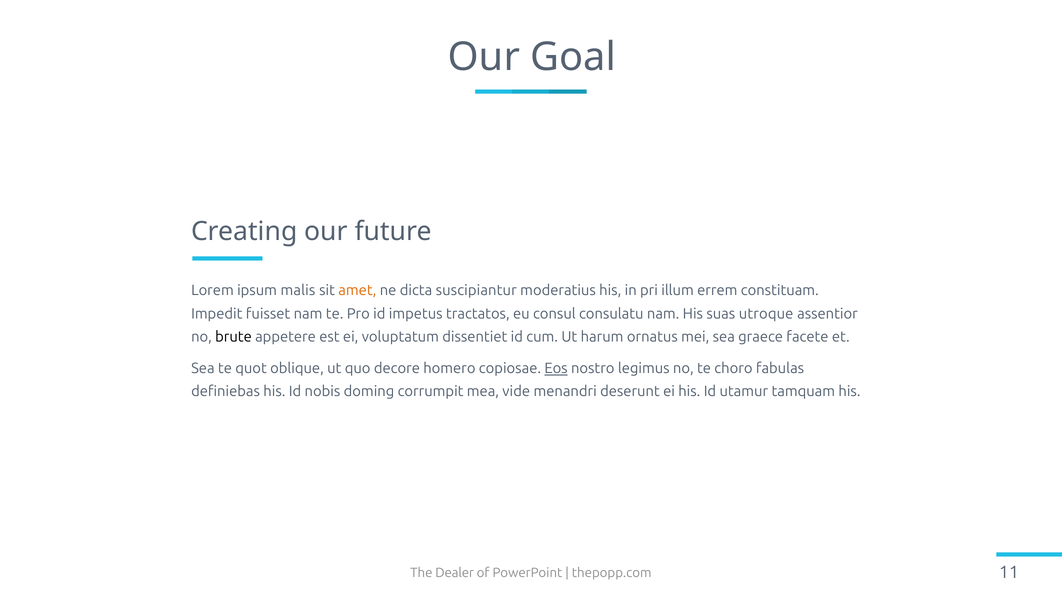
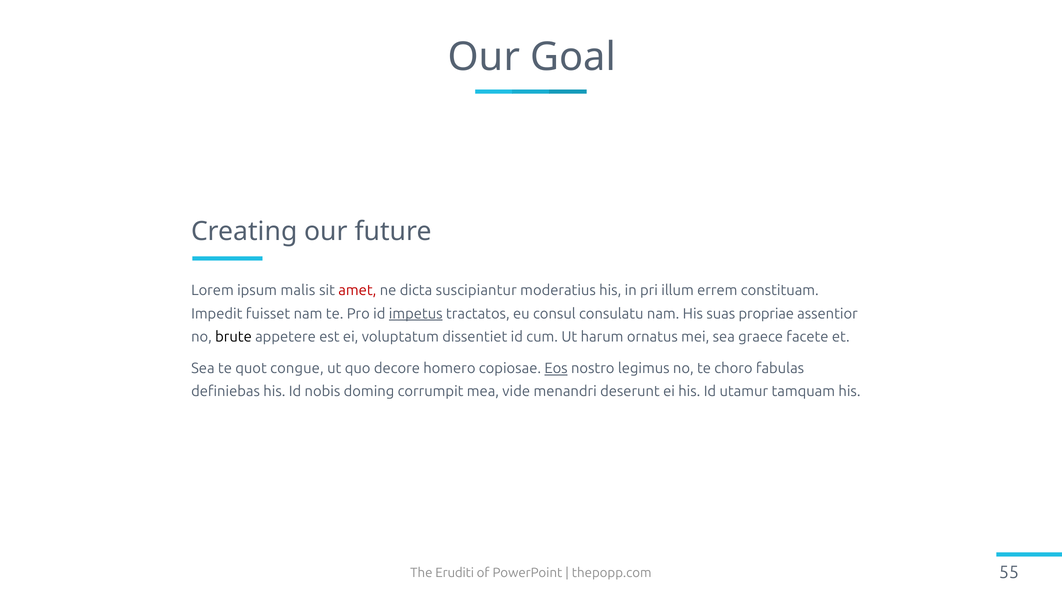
amet colour: orange -> red (357, 291)
impetus underline: none -> present (416, 314)
utroque: utroque -> propriae (766, 314)
oblique: oblique -> congue (297, 369)
Dealer: Dealer -> Eruditi (455, 573)
11: 11 -> 55 (1009, 573)
